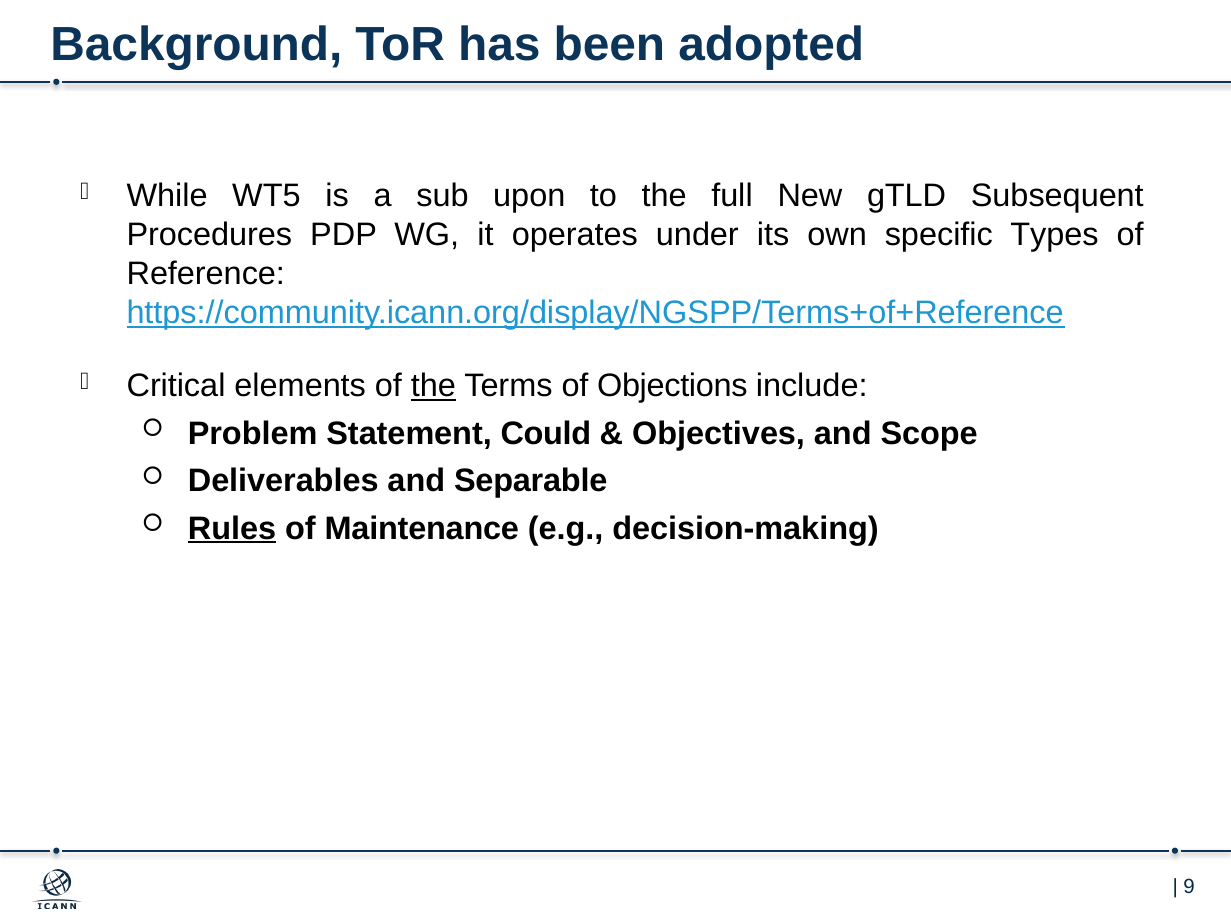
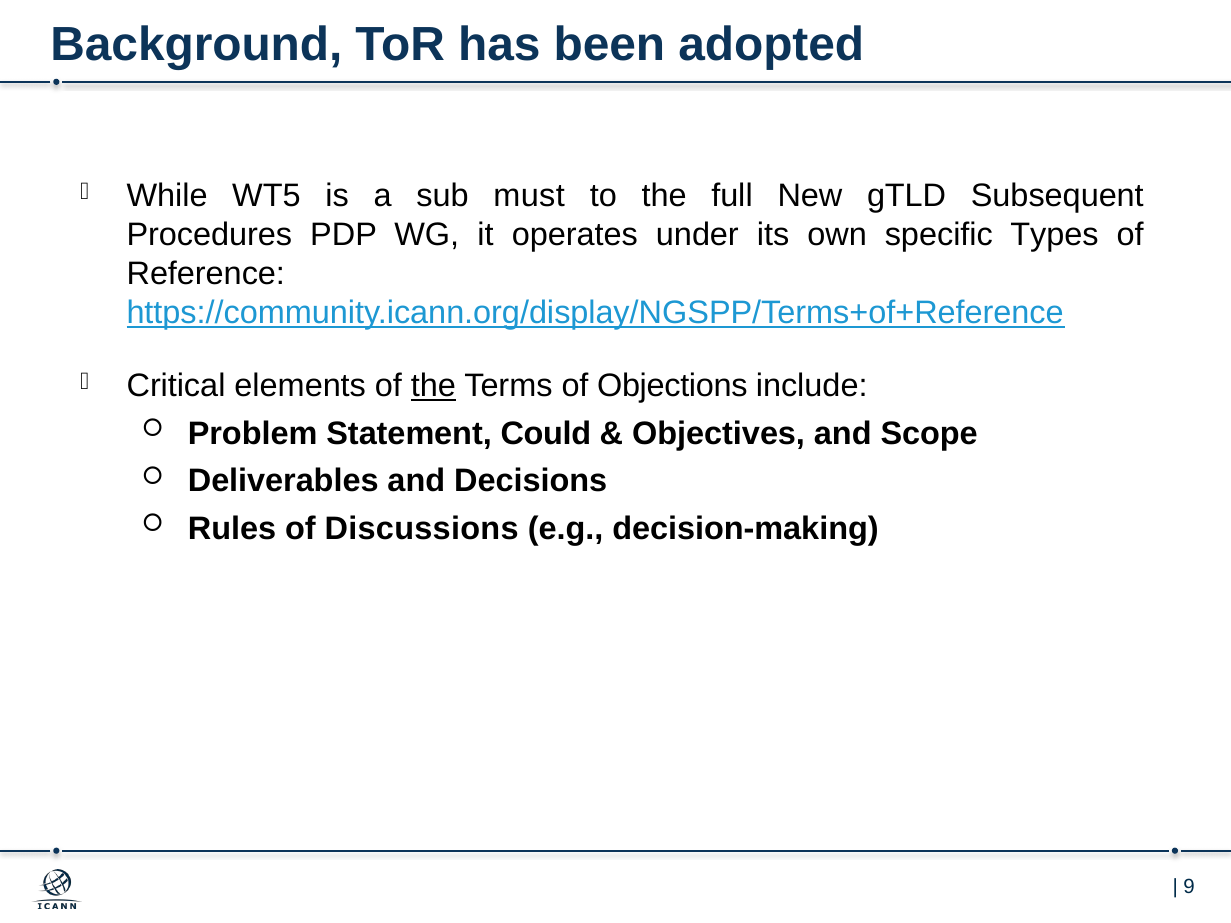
upon: upon -> must (529, 196)
Separable: Separable -> Decisions (531, 481)
Rules underline: present -> none (232, 529)
Maintenance: Maintenance -> Discussions (422, 529)
